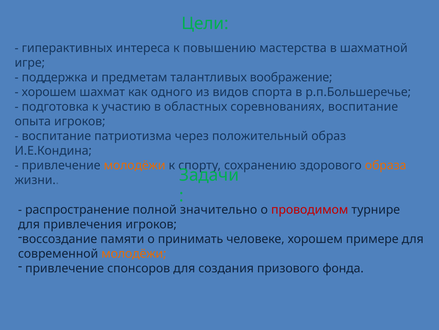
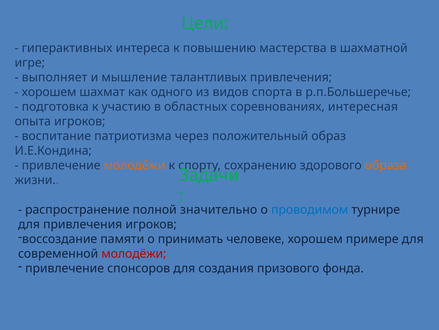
поддержка: поддержка -> выполняет (55, 77)
предметам: предметам -> мышление (134, 77)
талантливых воображение: воображение -> привлечения (291, 77)
соревнованиях воспитание: воспитание -> интересная (363, 107)
проводимом colour: red -> blue (310, 209)
молодёжи colour: orange -> red (134, 253)
